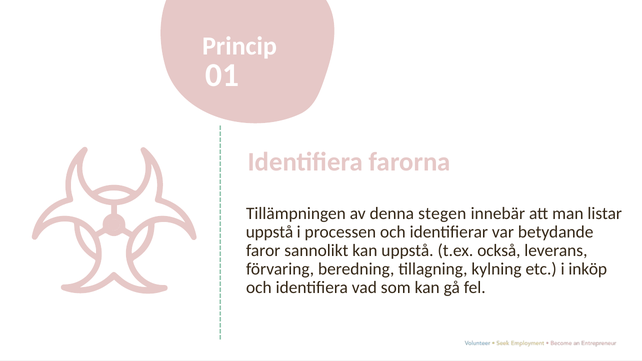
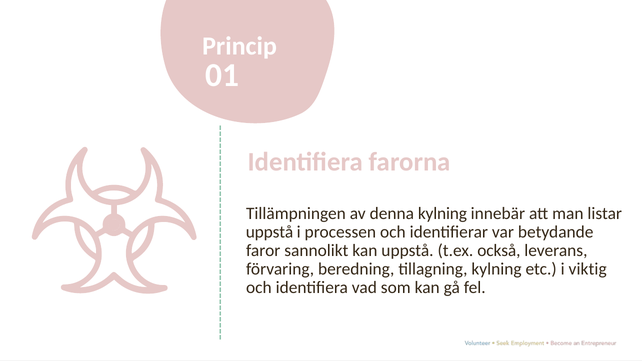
denna stegen: stegen -> kylning (442, 214)
inköp: inköp -> viktig (588, 269)
